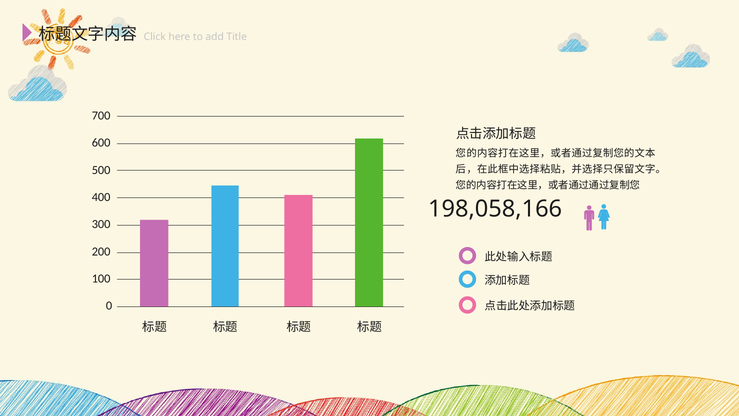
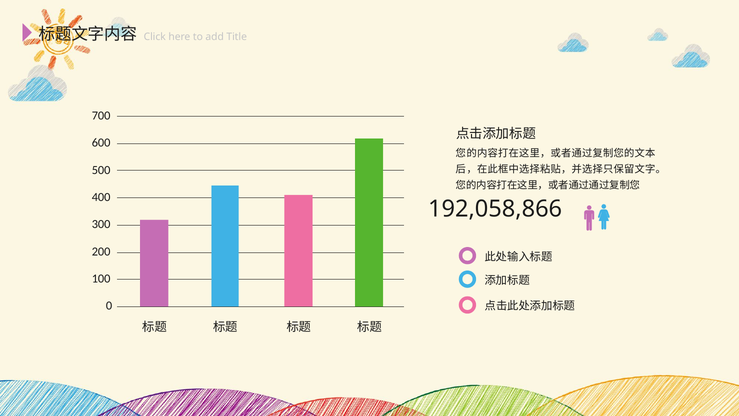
198,058,166: 198,058,166 -> 192,058,866 (495, 209)
